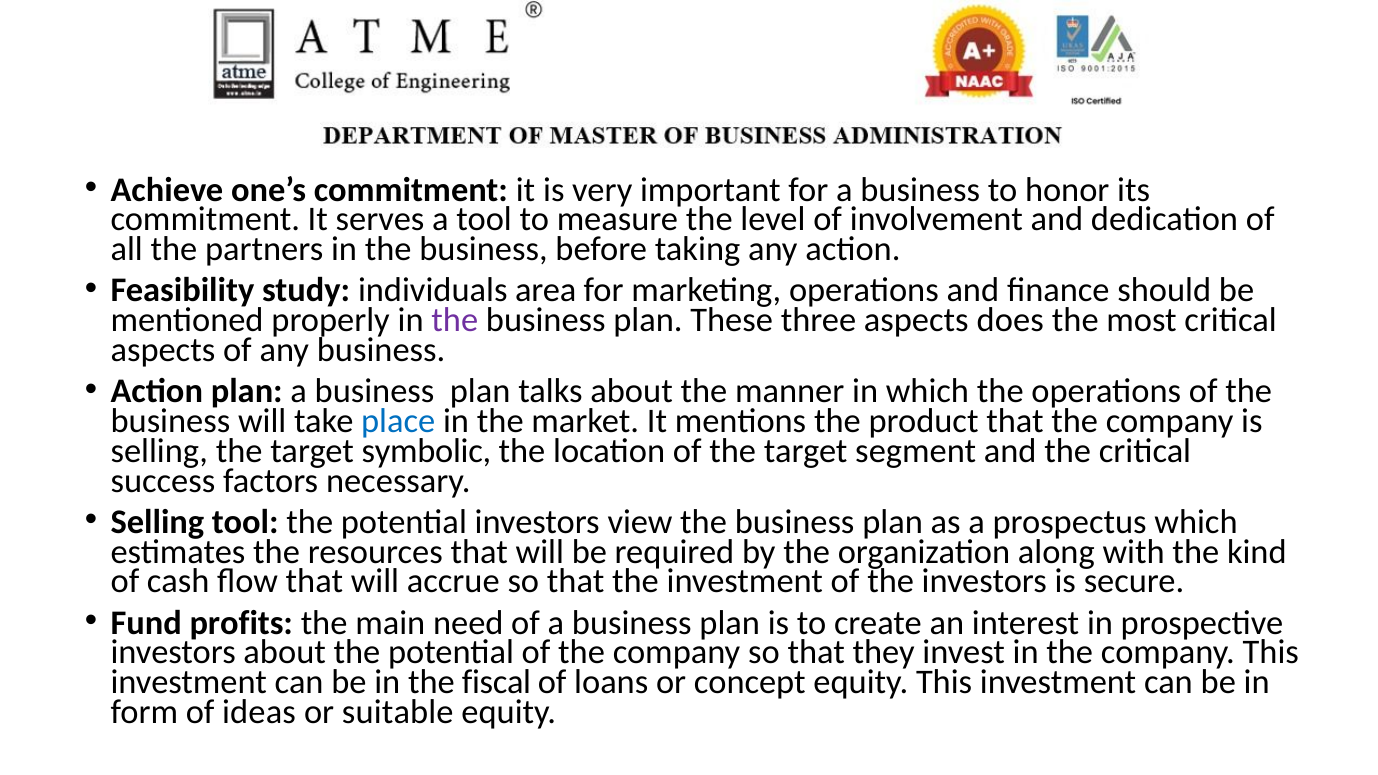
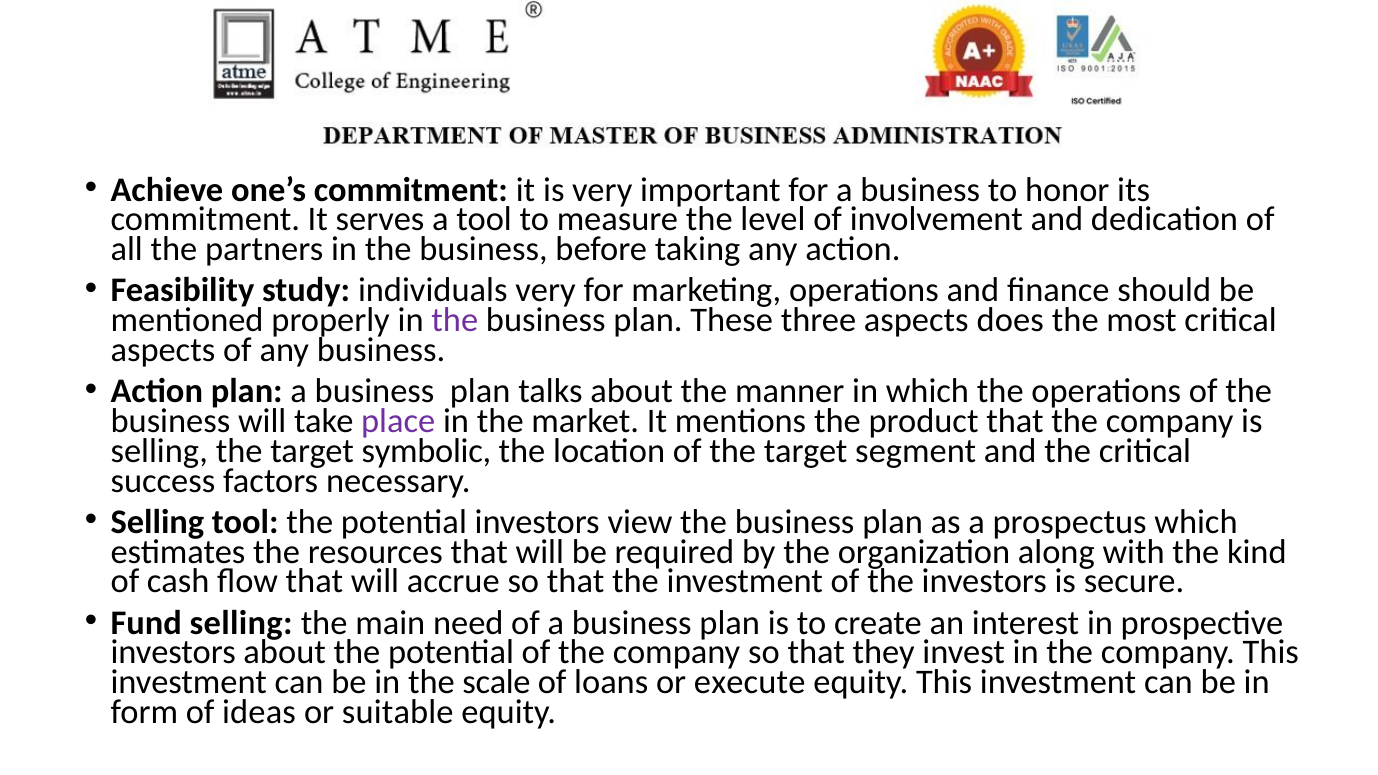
individuals area: area -> very (546, 291)
place colour: blue -> purple (398, 421)
Fund profits: profits -> selling (241, 623)
fiscal: fiscal -> scale (497, 682)
concept: concept -> execute (750, 682)
